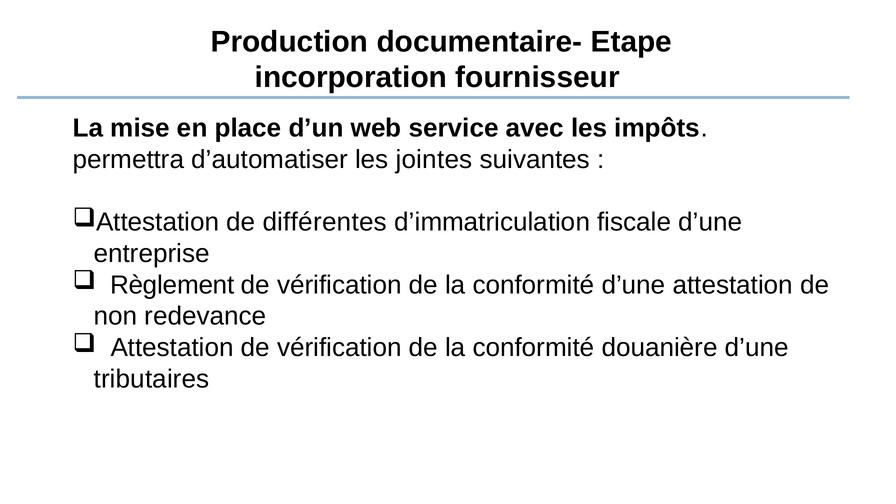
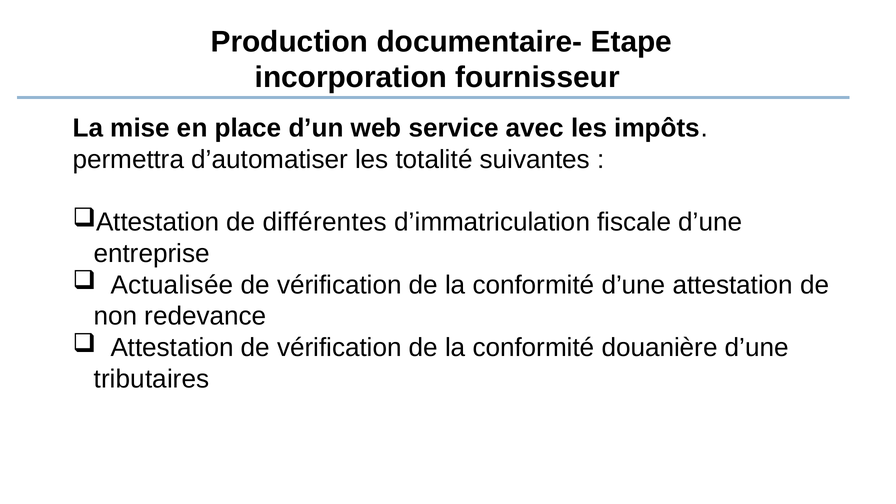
jointes: jointes -> totalité (434, 159)
Règlement: Règlement -> Actualisée (172, 285)
